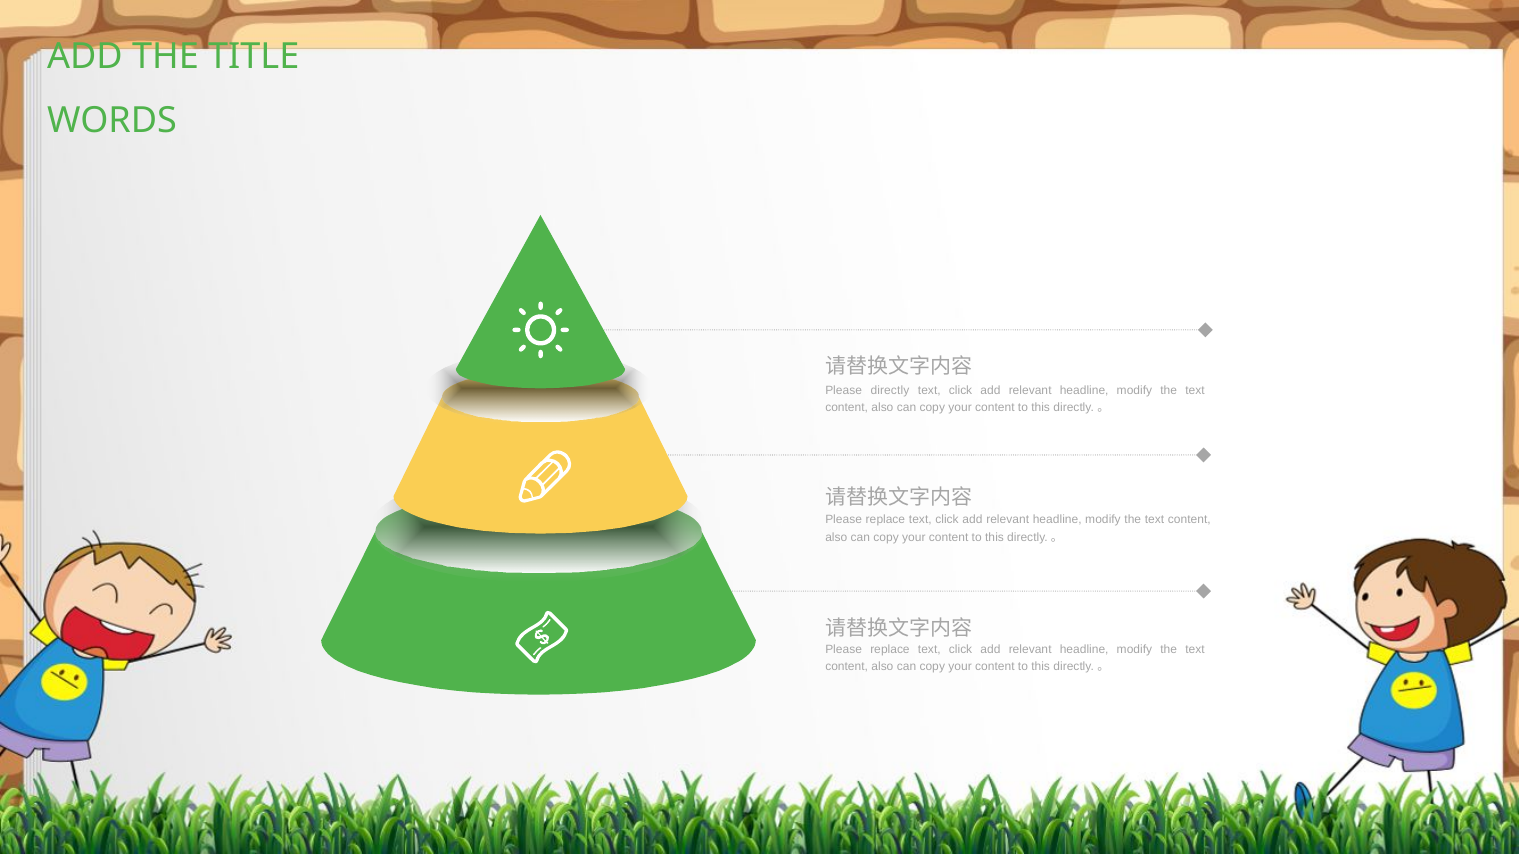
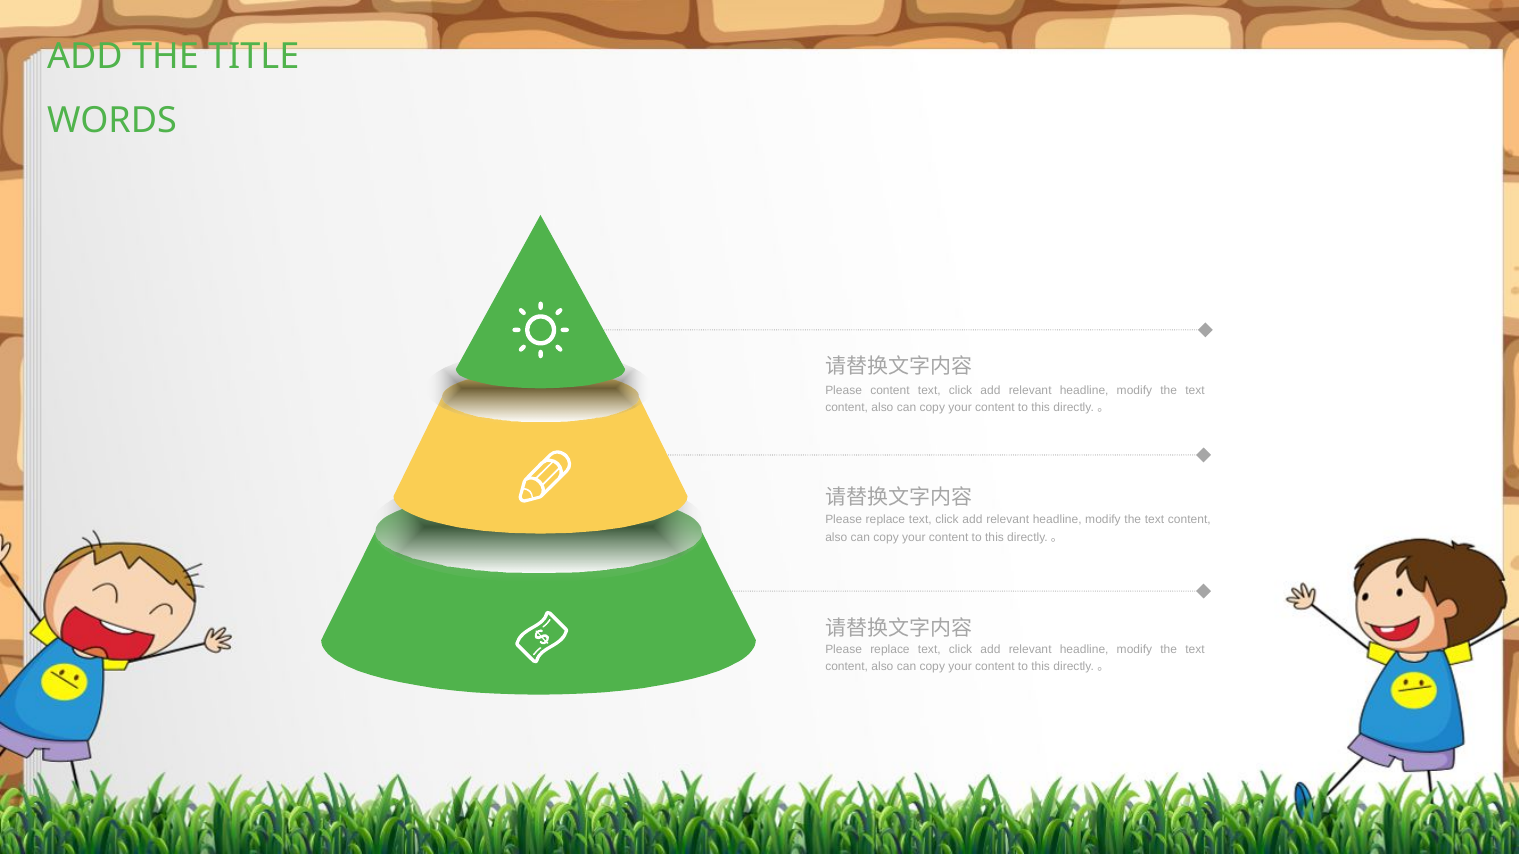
Please directly: directly -> content (890, 391)
